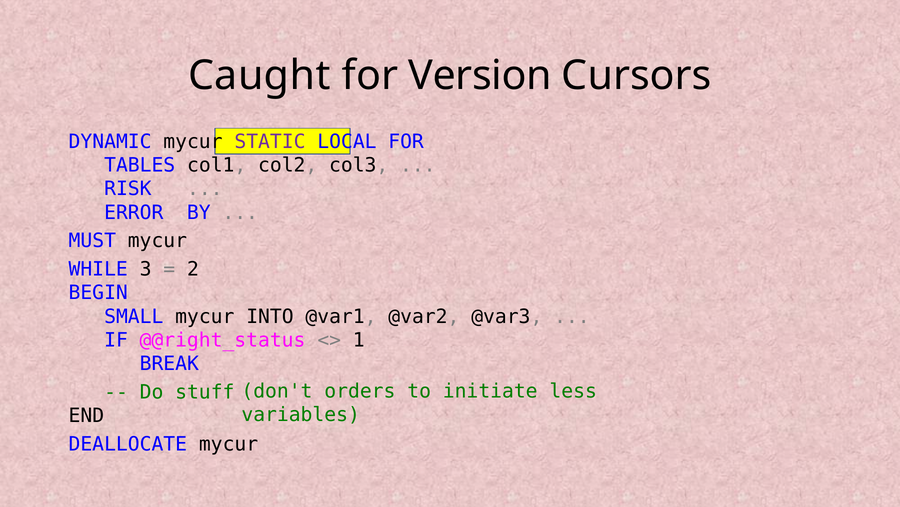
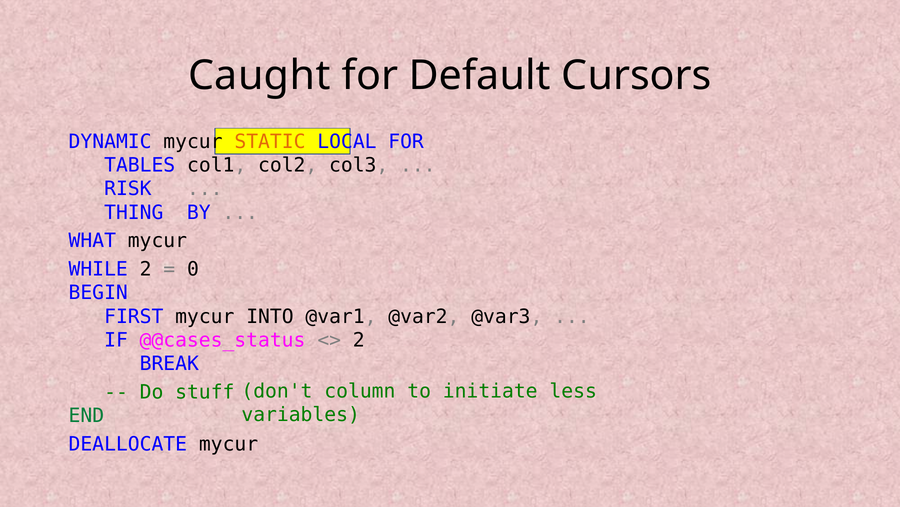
Version: Version -> Default (480, 76)
STATIC colour: purple -> orange (270, 141)
ERROR: ERROR -> THING (134, 212)
MUST: MUST -> WHAT (92, 241)
WHILE 3: 3 -> 2 (146, 269)
2: 2 -> 0 (193, 269)
SMALL: SMALL -> FIRST (134, 316)
@@right_status: @@right_status -> @@cases_status (223, 340)
1: 1 -> 2 (359, 340)
orders: orders -> column (360, 391)
END colour: black -> green (86, 415)
